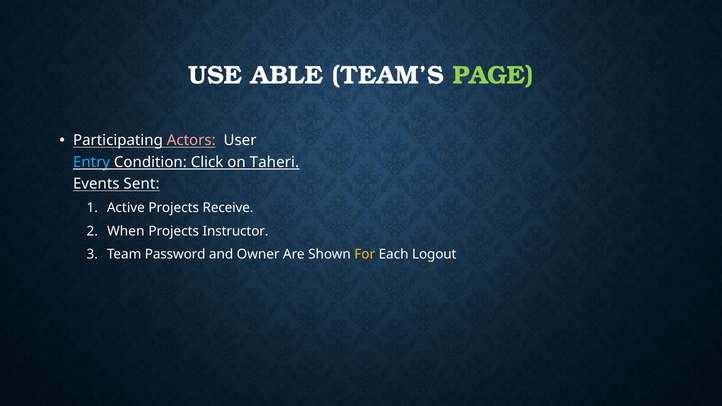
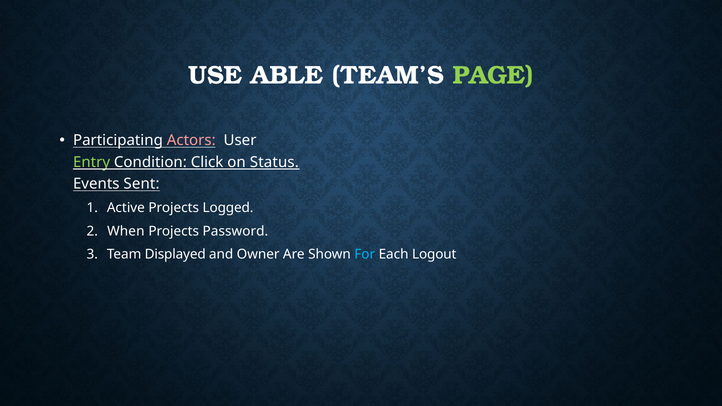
Entry colour: light blue -> light green (92, 162)
Taheri: Taheri -> Status (274, 162)
Receive: Receive -> Logged (228, 208)
Instructor: Instructor -> Password (235, 231)
Password: Password -> Displayed (175, 254)
For colour: yellow -> light blue (365, 254)
